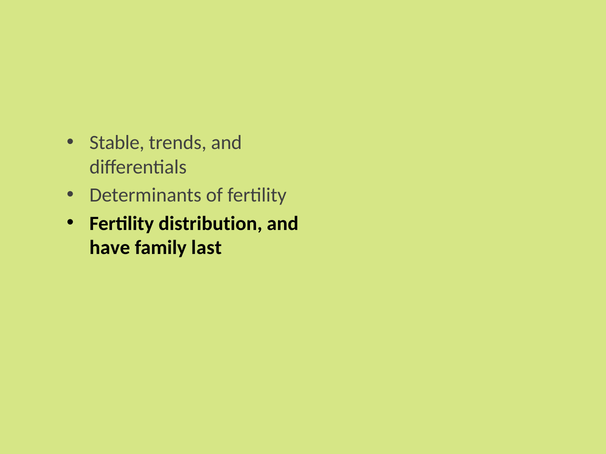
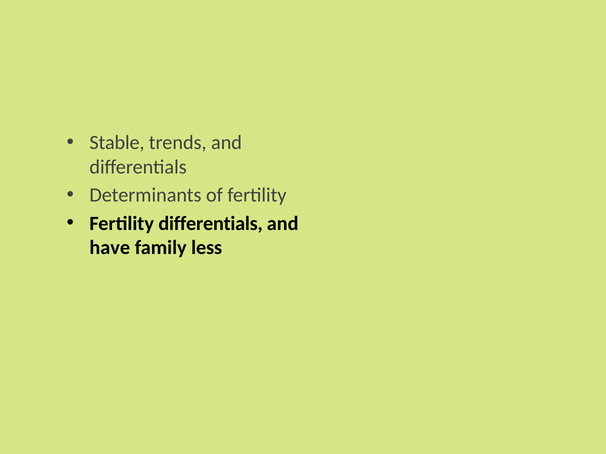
Fertility distribution: distribution -> differentials (211, 224)
last: last -> less (207, 248)
